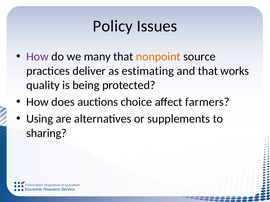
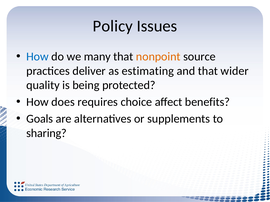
How colour: purple -> blue (38, 57)
works: works -> wider (235, 71)
auctions: auctions -> requires (98, 102)
farmers: farmers -> benefits (207, 102)
Using: Using -> Goals (40, 119)
